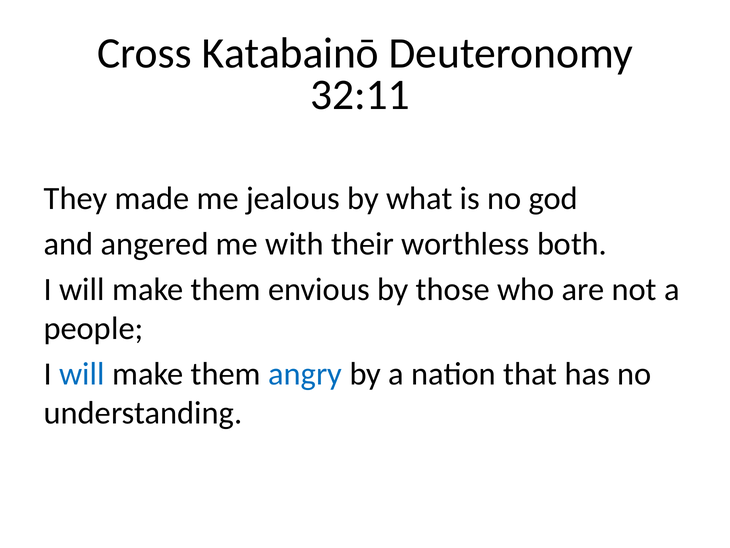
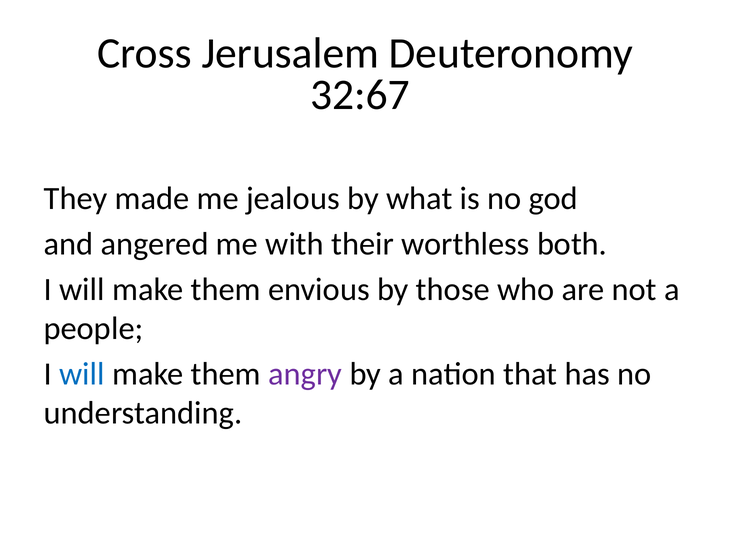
Katabainō: Katabainō -> Jerusalem (290, 53)
32:11: 32:11 -> 32:67 (360, 95)
angry colour: blue -> purple (305, 374)
